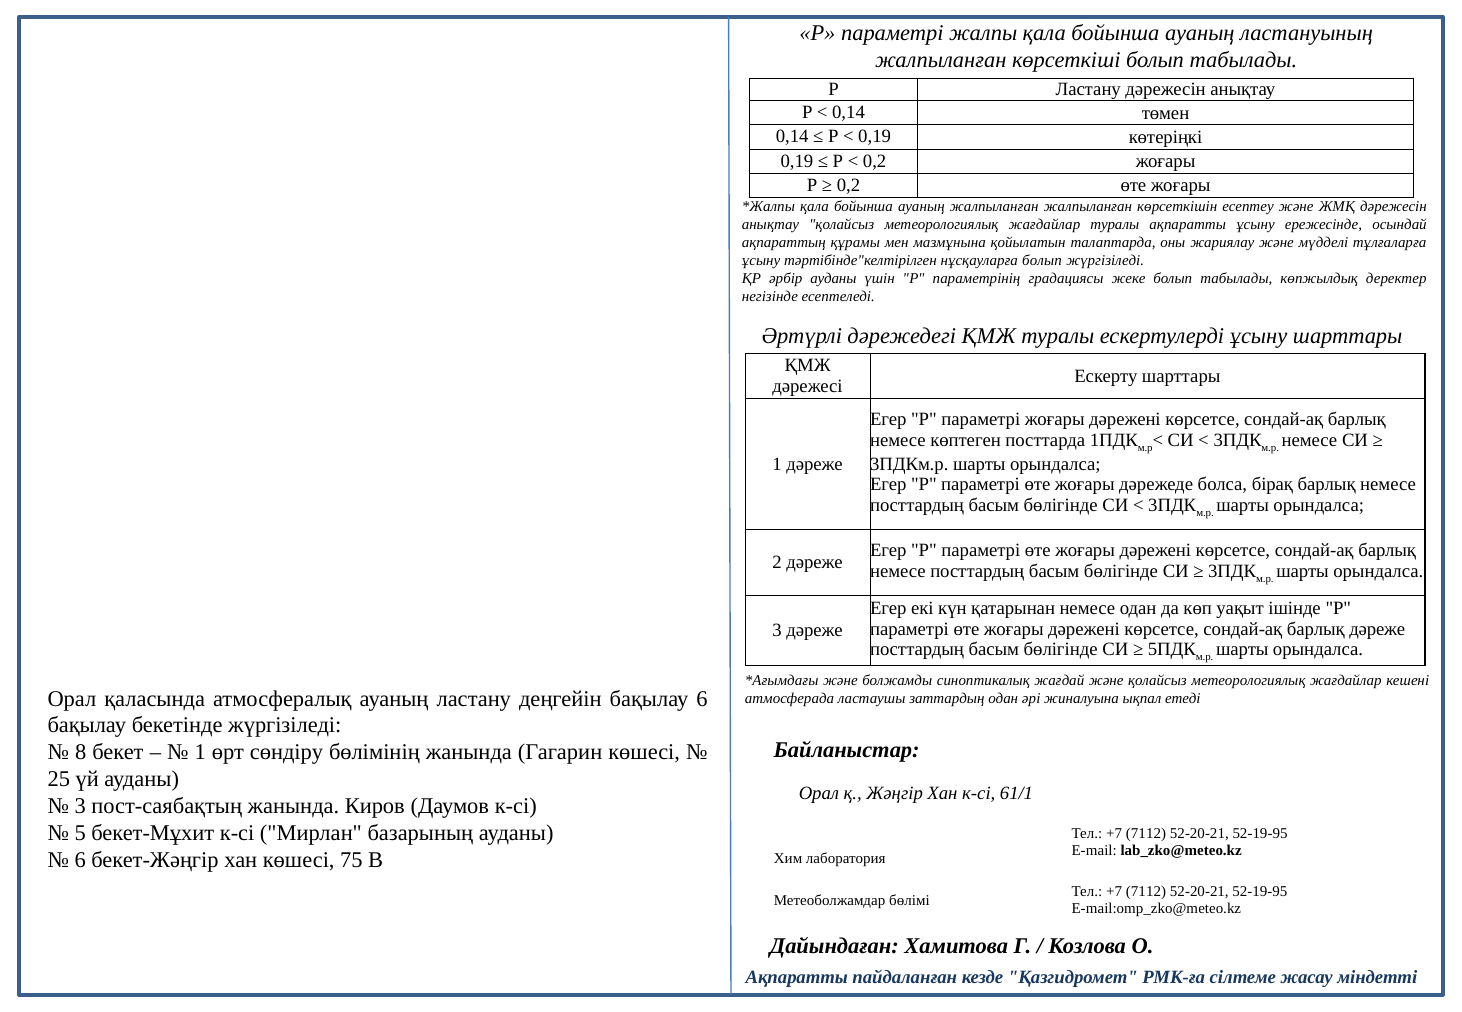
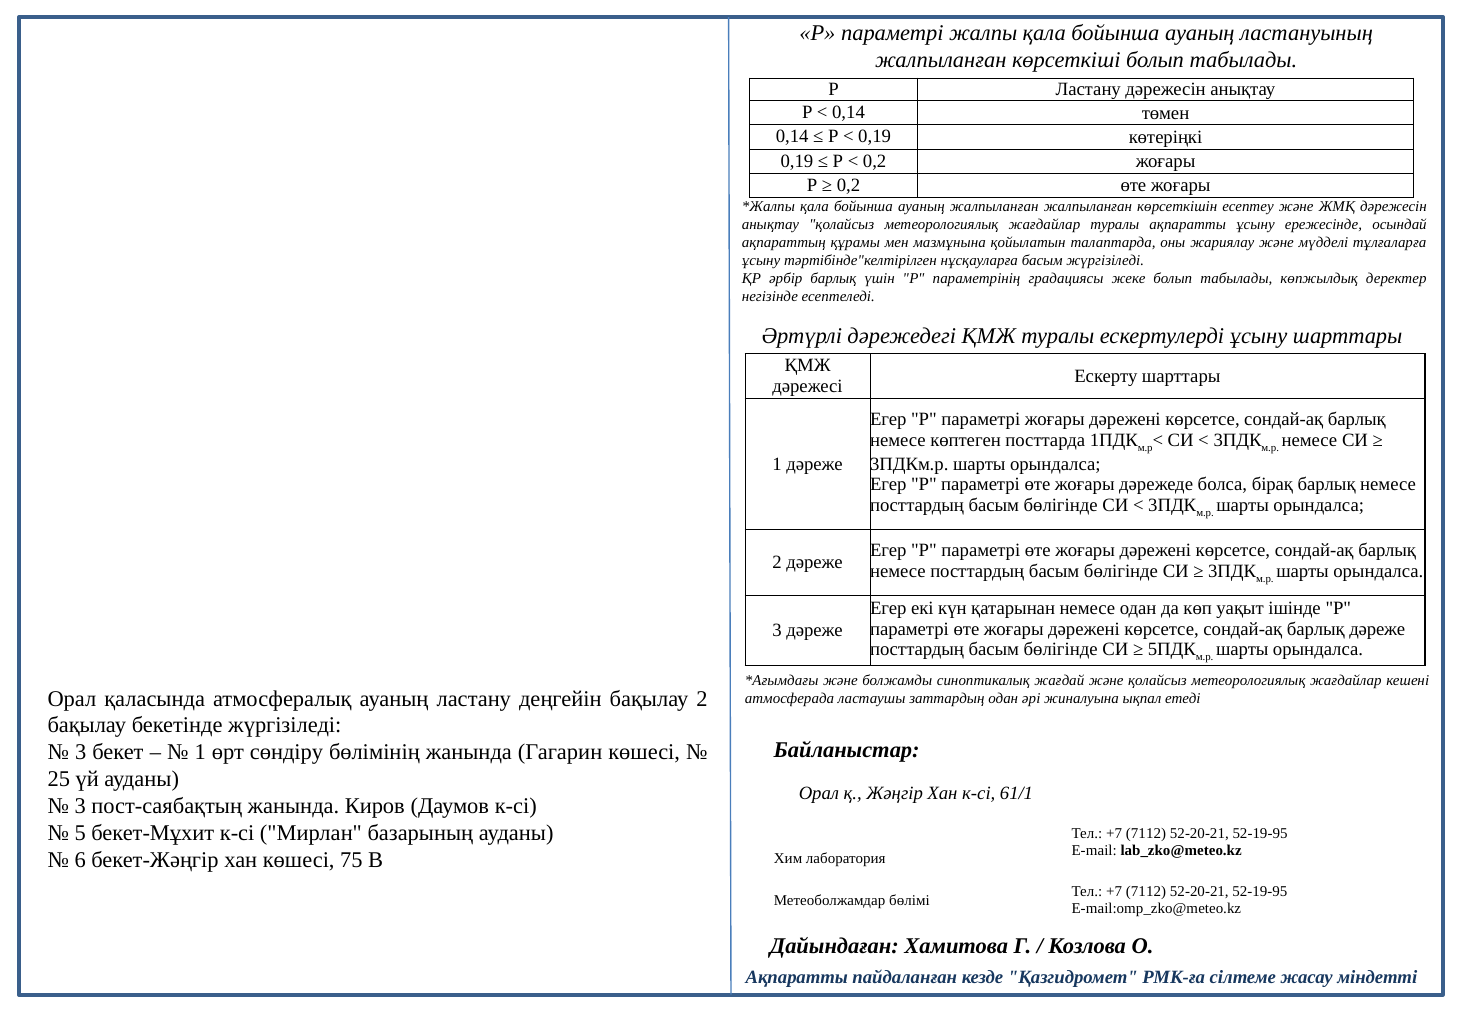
нұсқауларға болып: болып -> басым (1042, 260)
әрбір ауданы: ауданы -> барлық (833, 278)
бақылау 6: 6 -> 2 (702, 699)
8: 8 -> 3 (81, 753)
